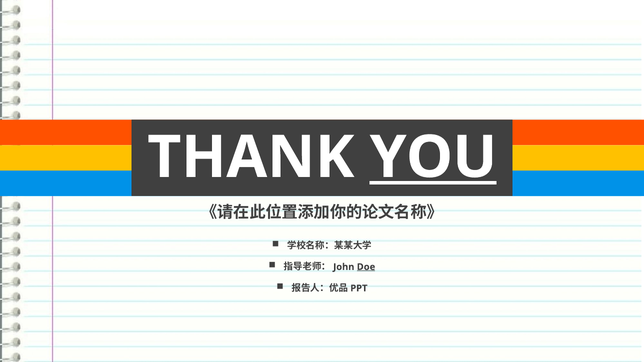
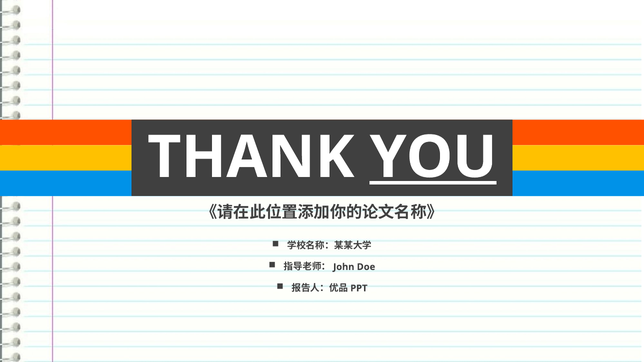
Doe underline: present -> none (366, 267)
